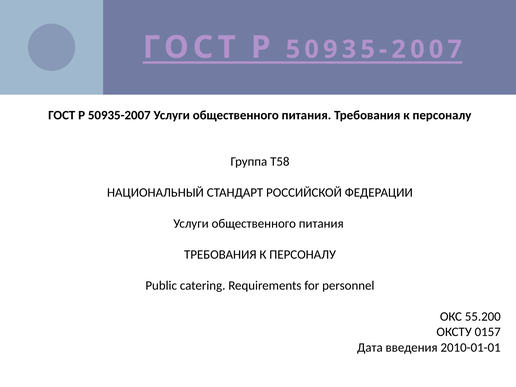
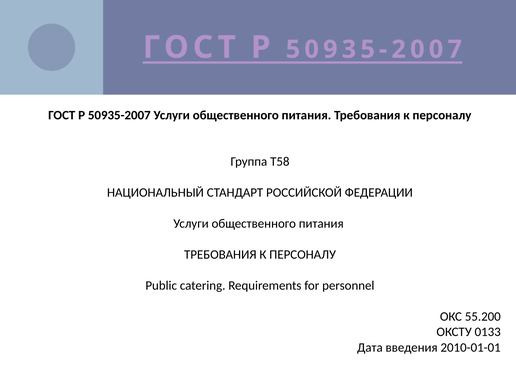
0157: 0157 -> 0133 (488, 332)
